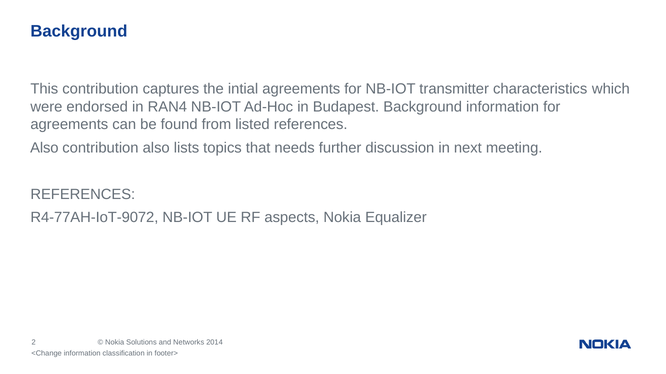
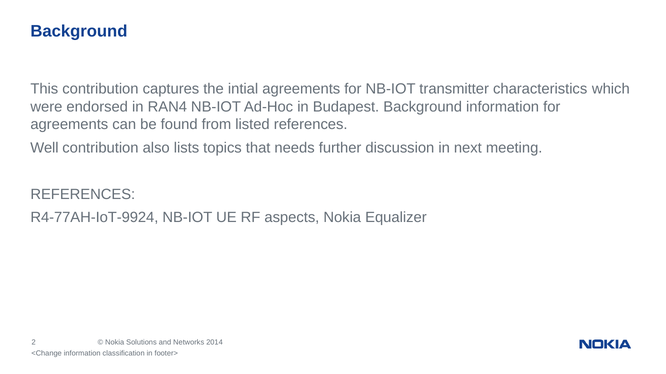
Also: Also -> Well (44, 148)
R4-77AH-IoT-9072: R4-77AH-IoT-9072 -> R4-77AH-IoT-9924 (94, 218)
